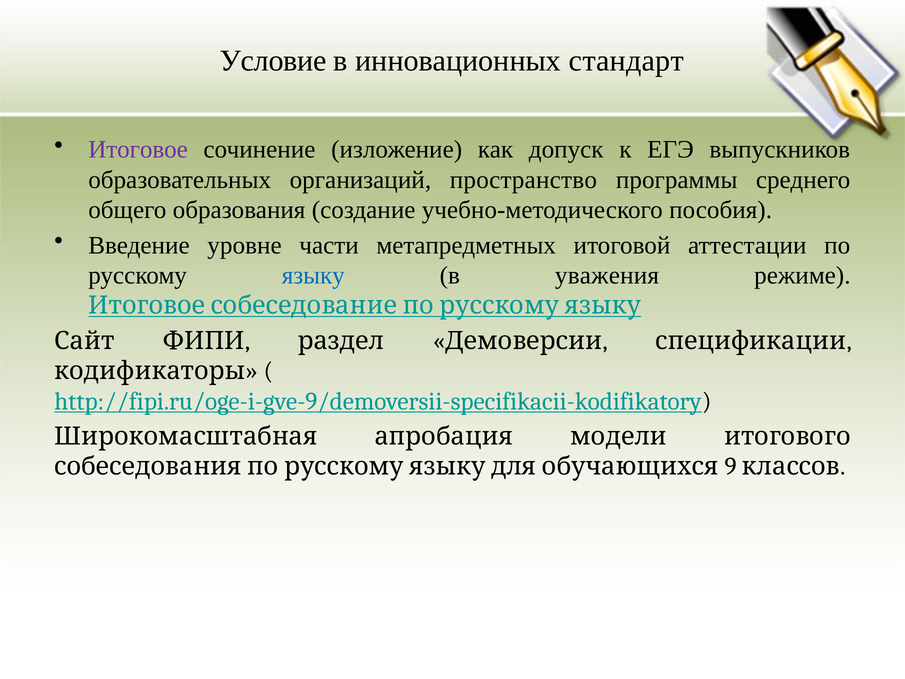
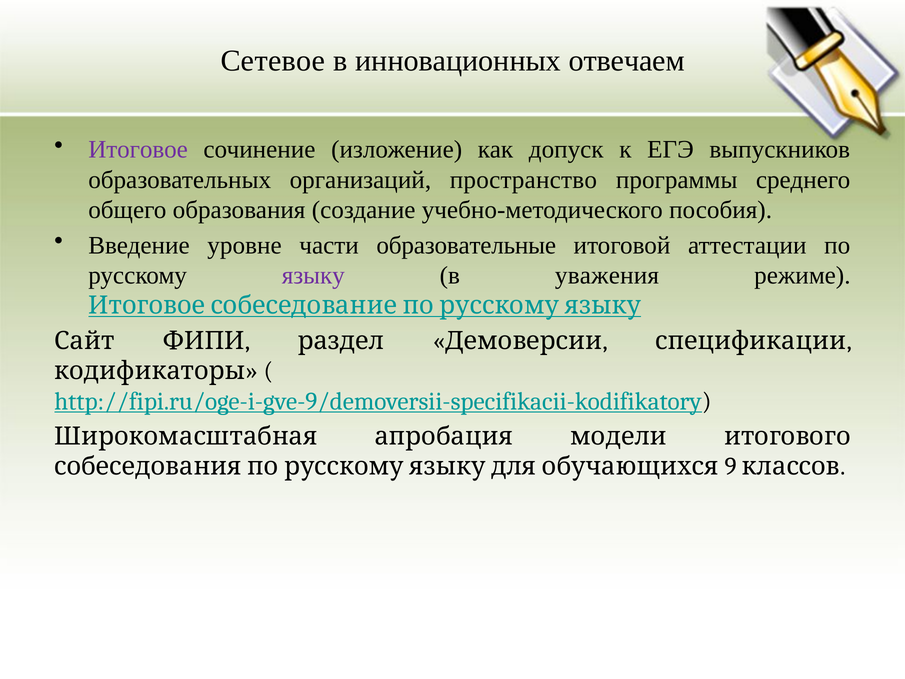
Условие: Условие -> Сетевое (273, 61)
стандарт: стандарт -> отвечаем (627, 61)
метапредметных: метапредметных -> образовательные (466, 245)
языку colour: blue -> purple (313, 275)
